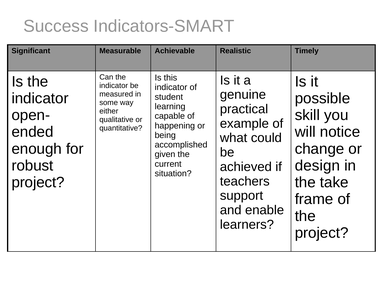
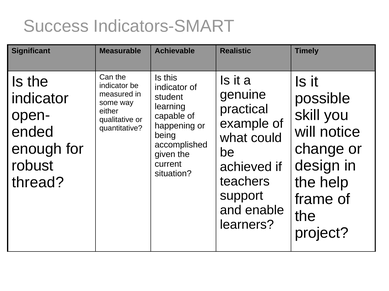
project: project -> thread (38, 183)
take: take -> help (334, 183)
